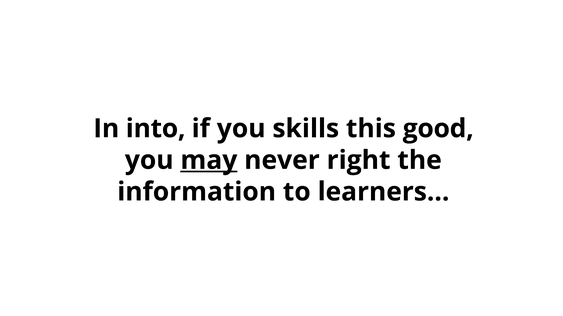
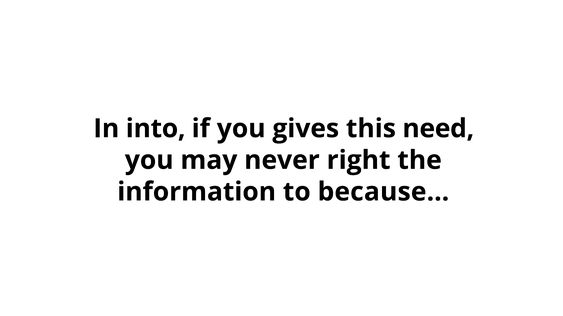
skills: skills -> gives (306, 129)
good: good -> need (438, 129)
may underline: present -> none (209, 161)
learners…: learners… -> because… (383, 192)
